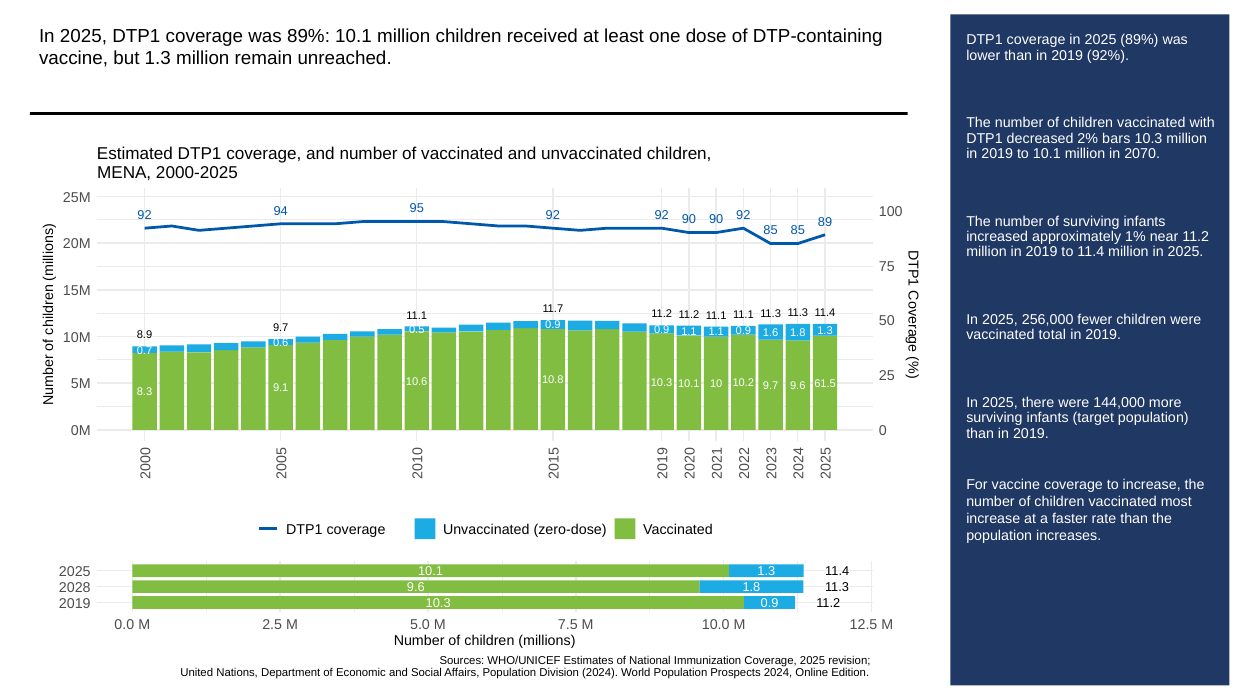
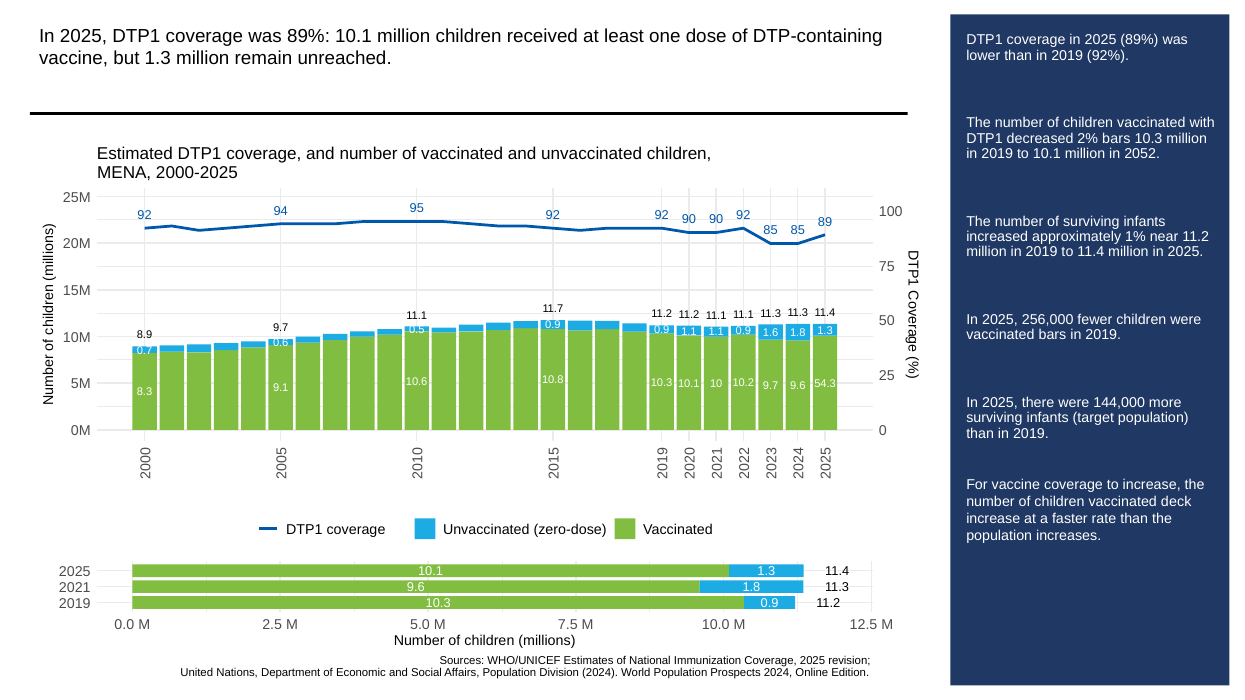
2070: 2070 -> 2052 (1142, 154)
vaccinated total: total -> bars (1052, 335)
61.5: 61.5 -> 54.3 (825, 384)
most: most -> deck (1176, 502)
2028: 2028 -> 2021 (75, 588)
